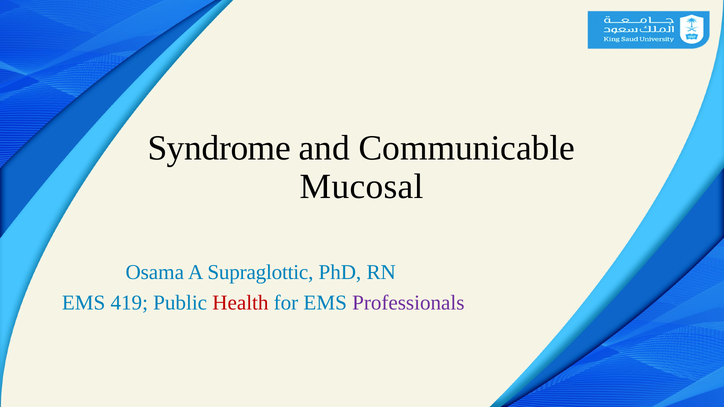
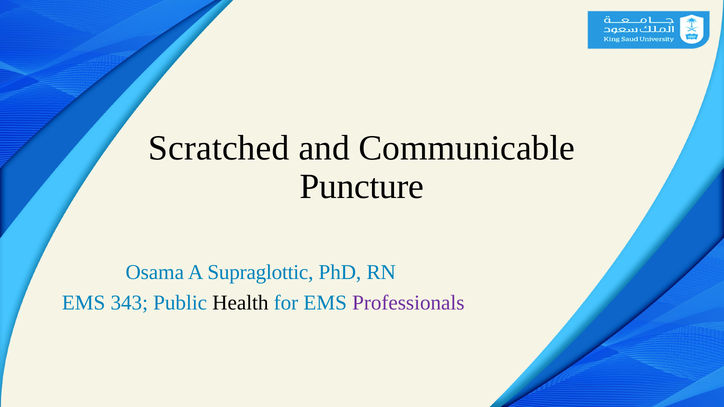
Syndrome: Syndrome -> Scratched (219, 148)
Mucosal: Mucosal -> Puncture (362, 187)
419: 419 -> 343 (129, 303)
Health colour: red -> black (240, 303)
